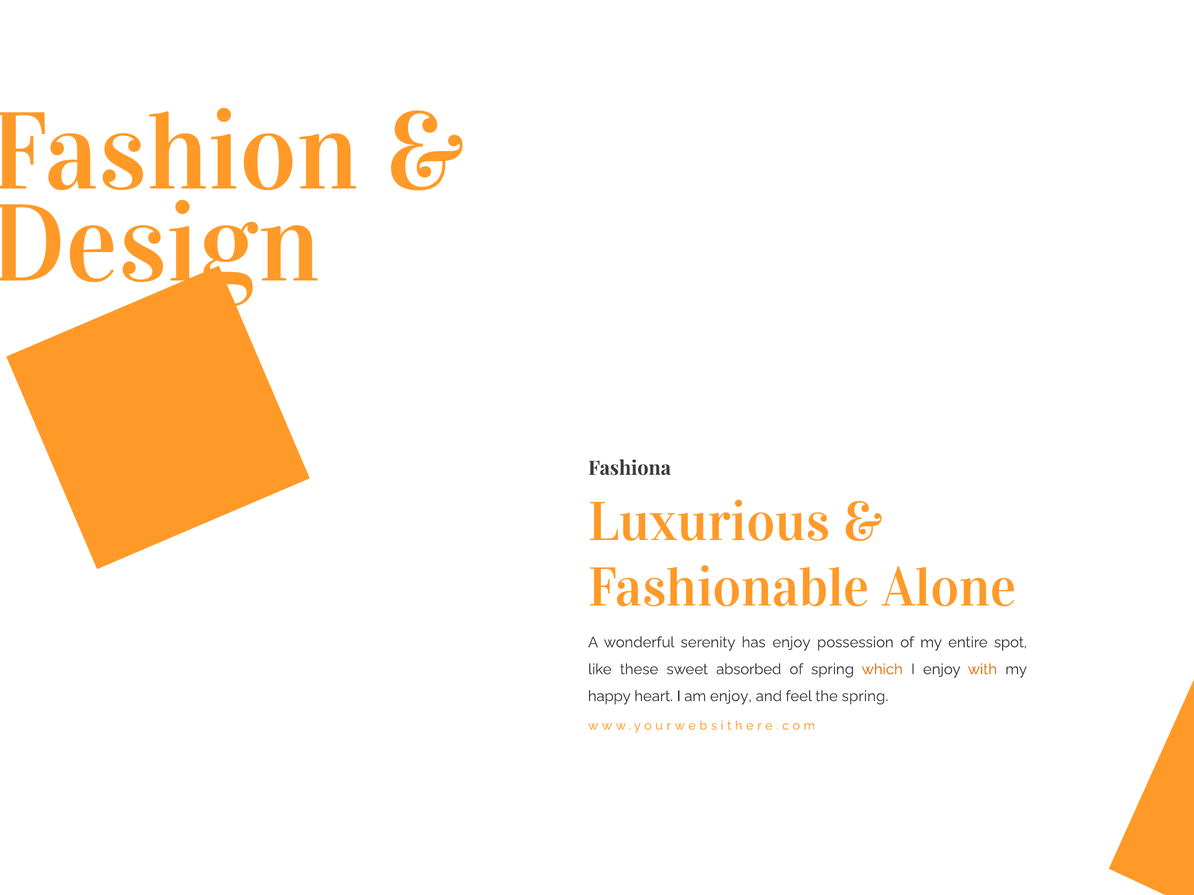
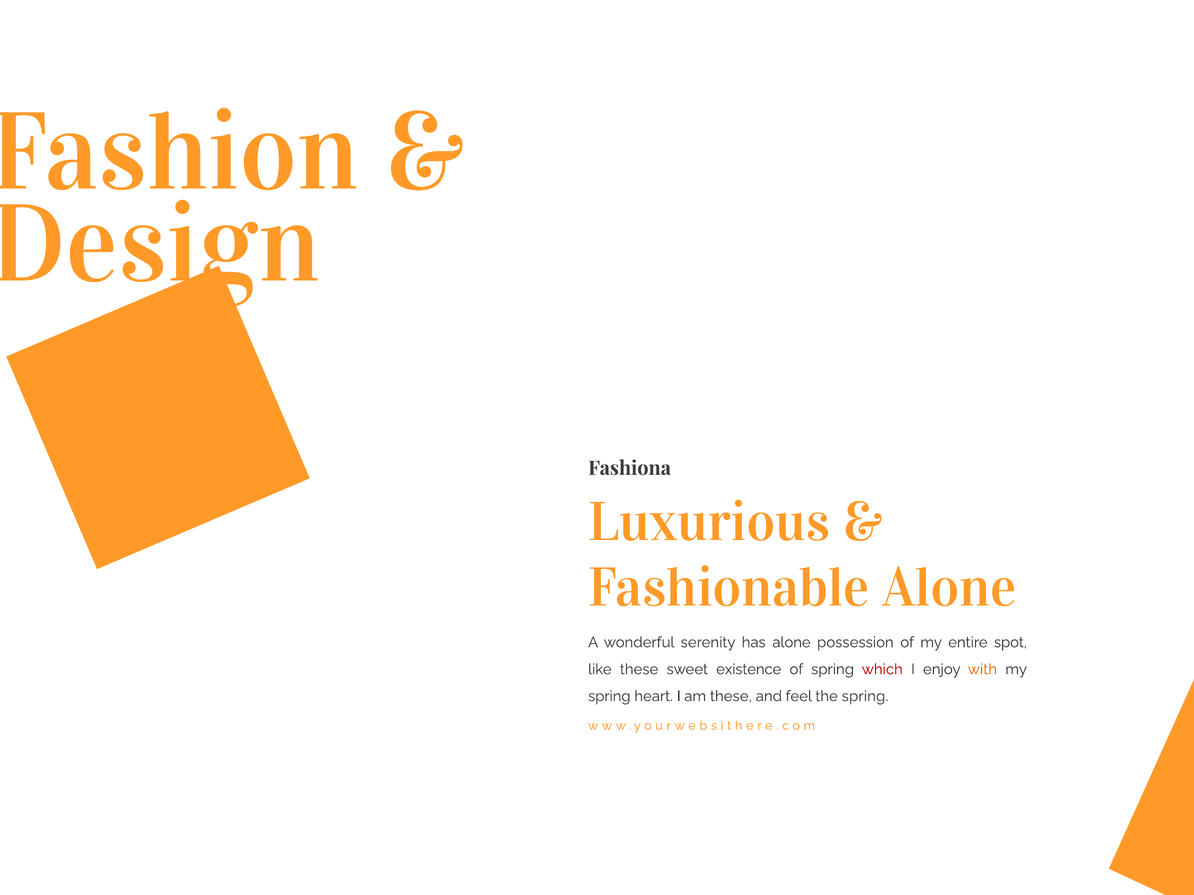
has enjoy: enjoy -> alone (792, 643)
absorbed: absorbed -> existence (749, 670)
which colour: orange -> red (882, 670)
happy: happy -> spring (609, 697)
am enjoy: enjoy -> these (731, 697)
